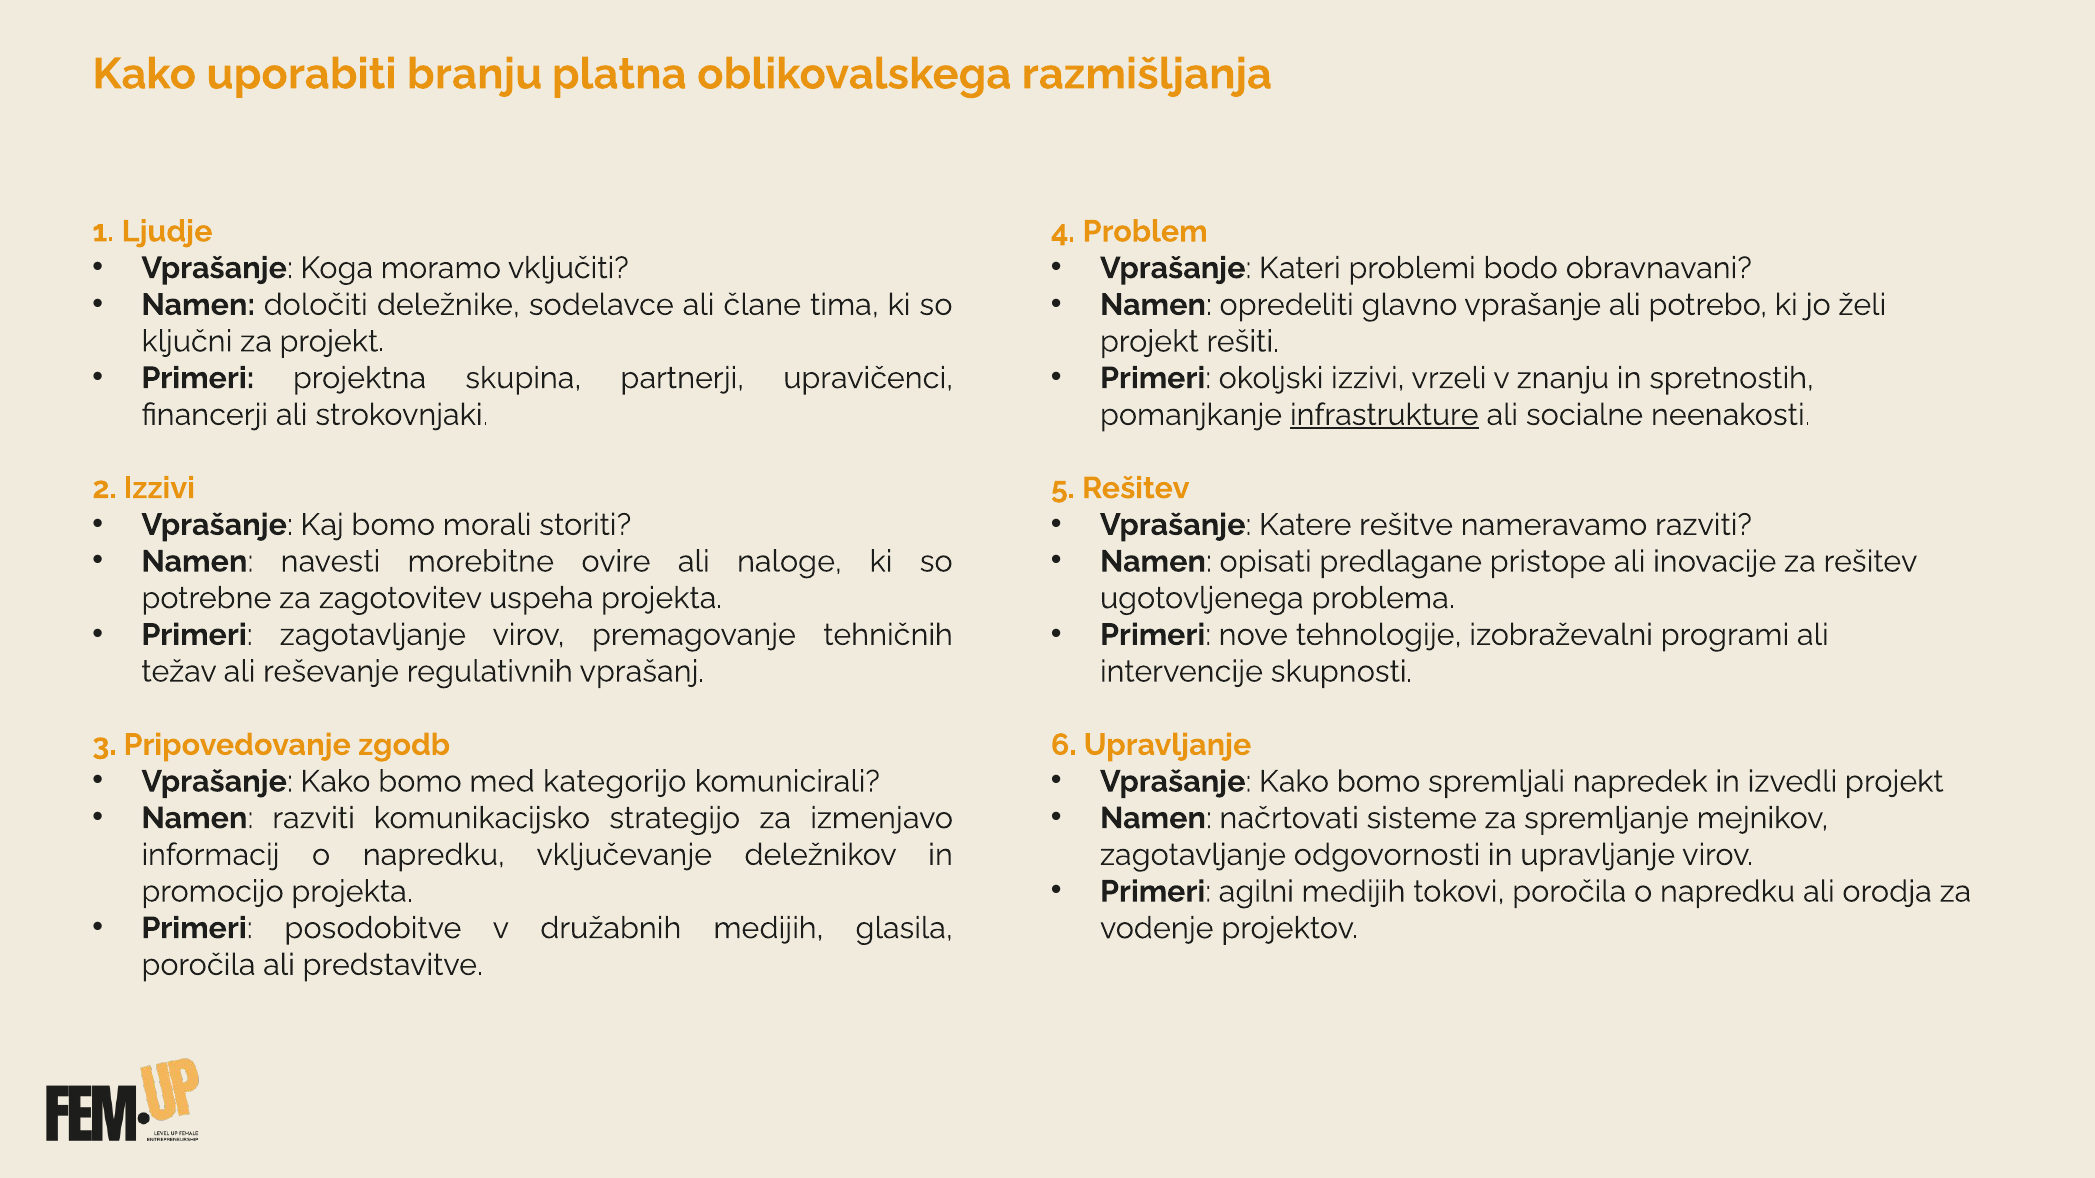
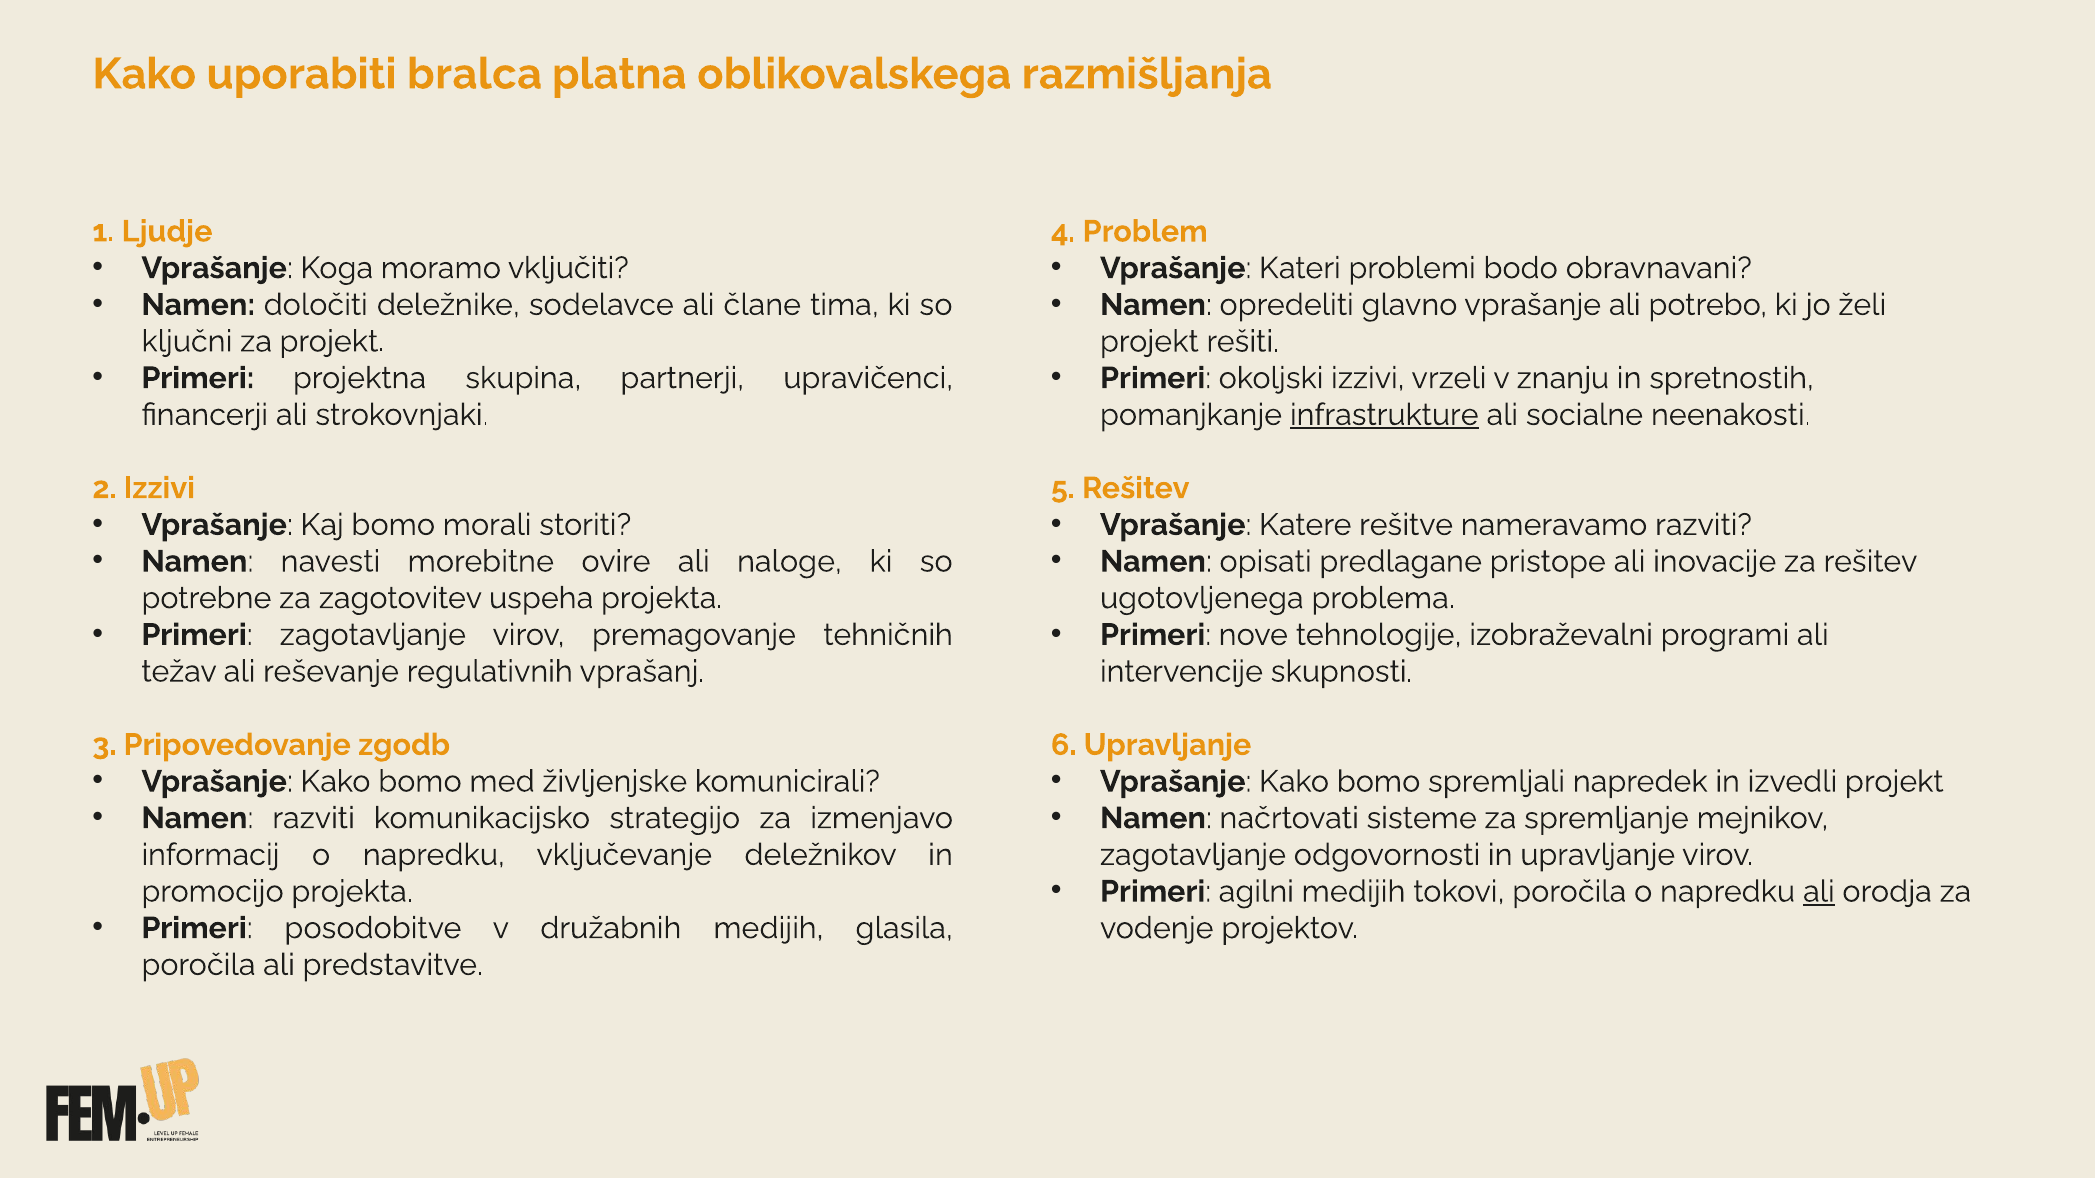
branju: branju -> bralca (475, 74)
kategorijo: kategorijo -> življenjske (615, 782)
ali underline: none -> present (1819, 892)
